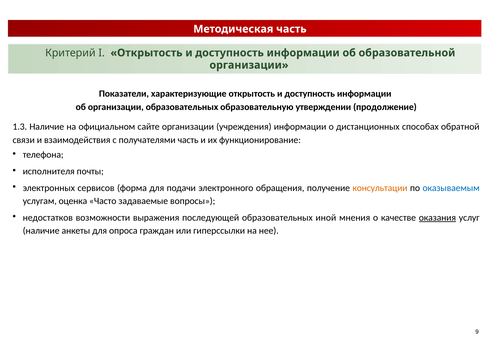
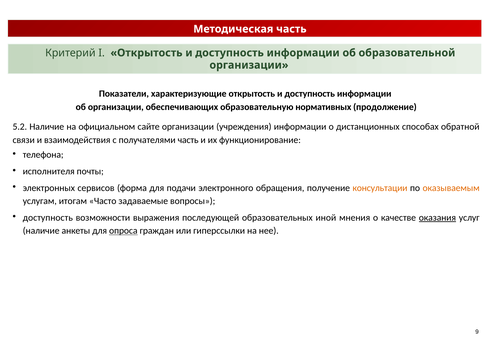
организации образовательных: образовательных -> обеспечивающих (182, 107)
утверждении: утверждении -> нормативных (323, 107)
1.3: 1.3 -> 5.2 (20, 127)
оказываемым colour: blue -> orange (451, 187)
оценка: оценка -> итогам (73, 201)
недостатков: недостатков -> доступность (48, 217)
опроса underline: none -> present (123, 230)
